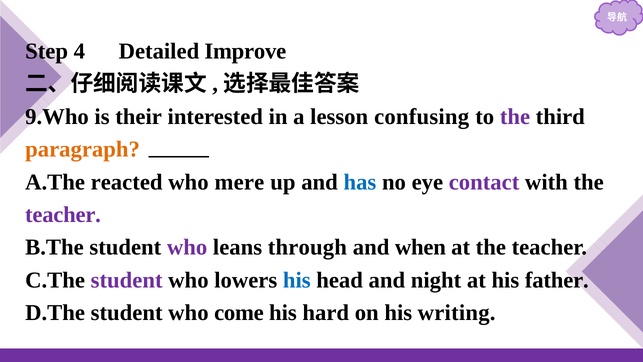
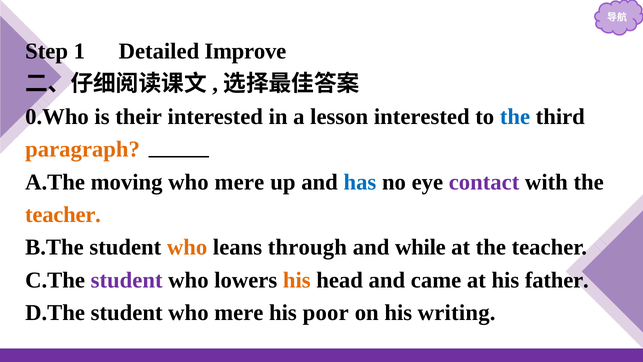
4: 4 -> 1 (79, 51)
9.Who: 9.Who -> 0.Who (57, 117)
lesson confusing: confusing -> interested (422, 117)
the colour: purple -> blue (515, 117)
reacted: reacted -> moving (127, 182)
teacher colour: purple -> orange (63, 215)
who colour: purple -> orange (187, 247)
when: when -> while (420, 247)
his colour: blue -> orange (297, 280)
night: night -> came (436, 280)
student who come: come -> mere (239, 313)
hard: hard -> poor (326, 313)
